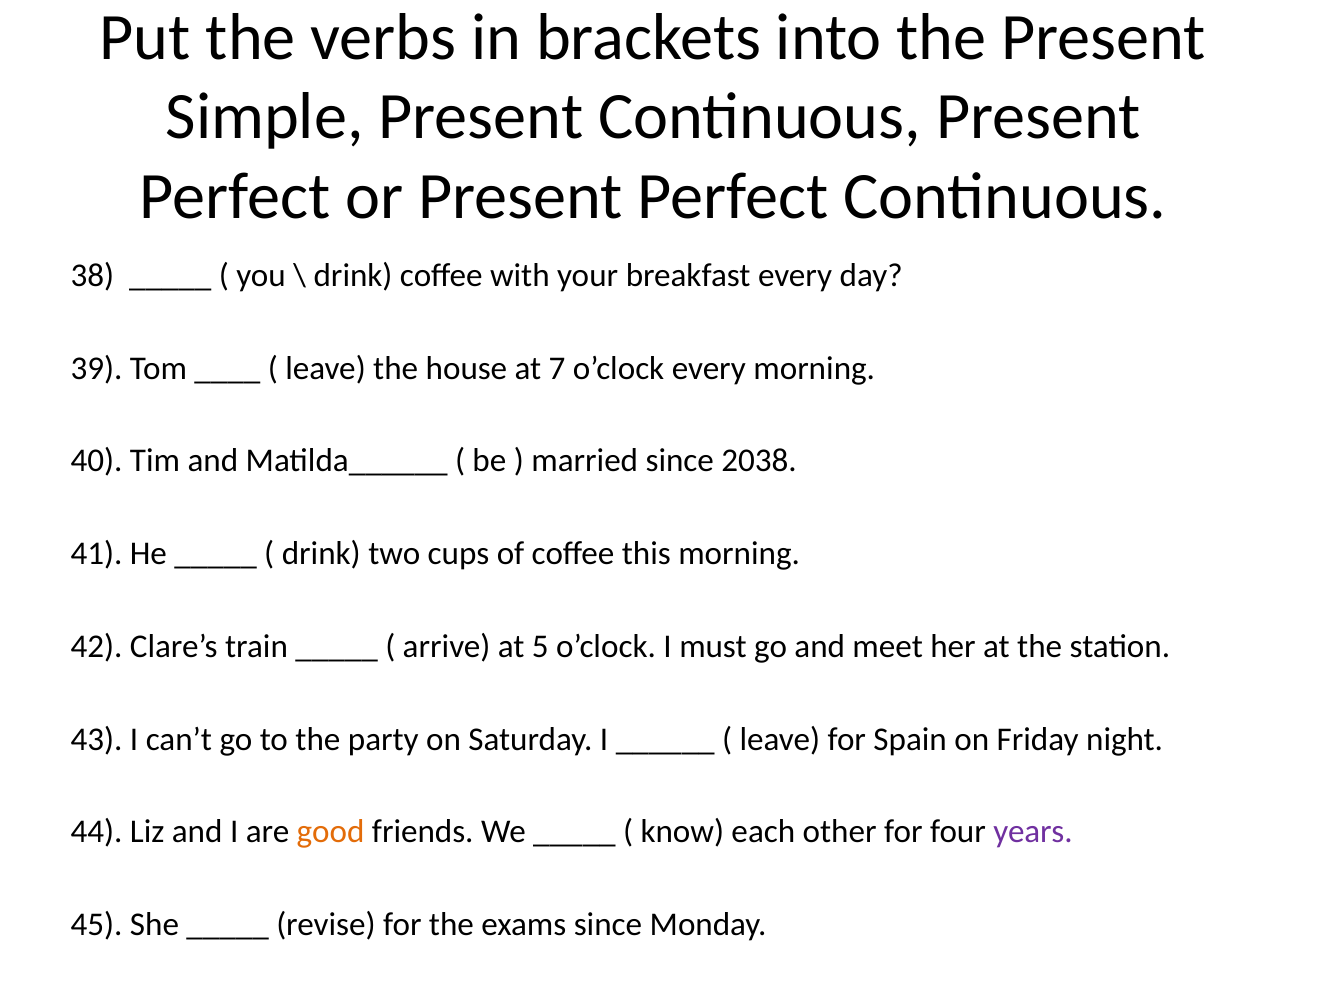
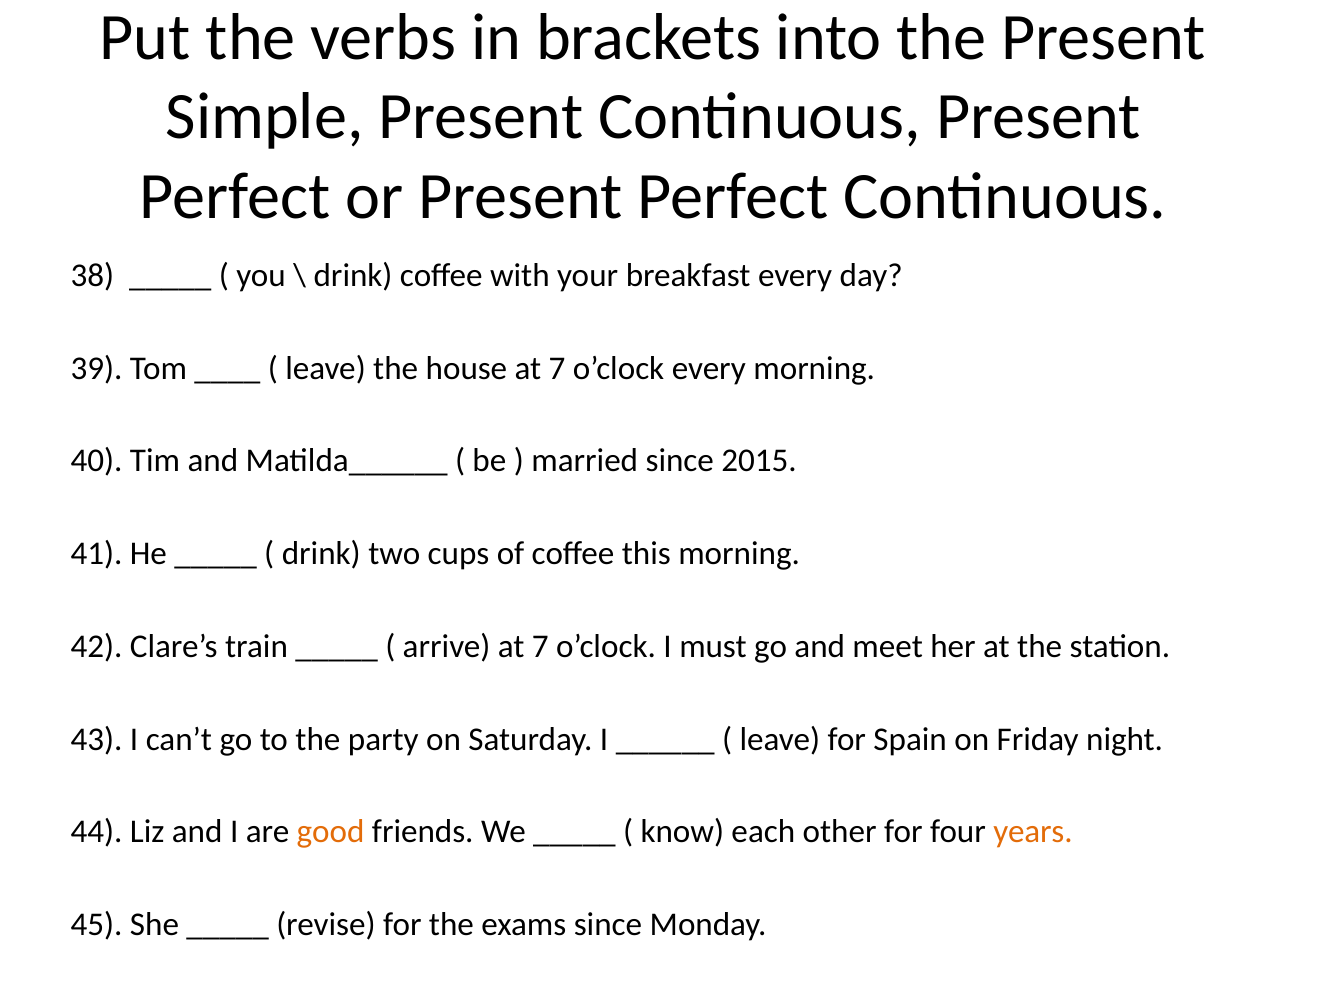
2038: 2038 -> 2015 (759, 461)
arrive at 5: 5 -> 7 (540, 646)
years colour: purple -> orange (1033, 832)
